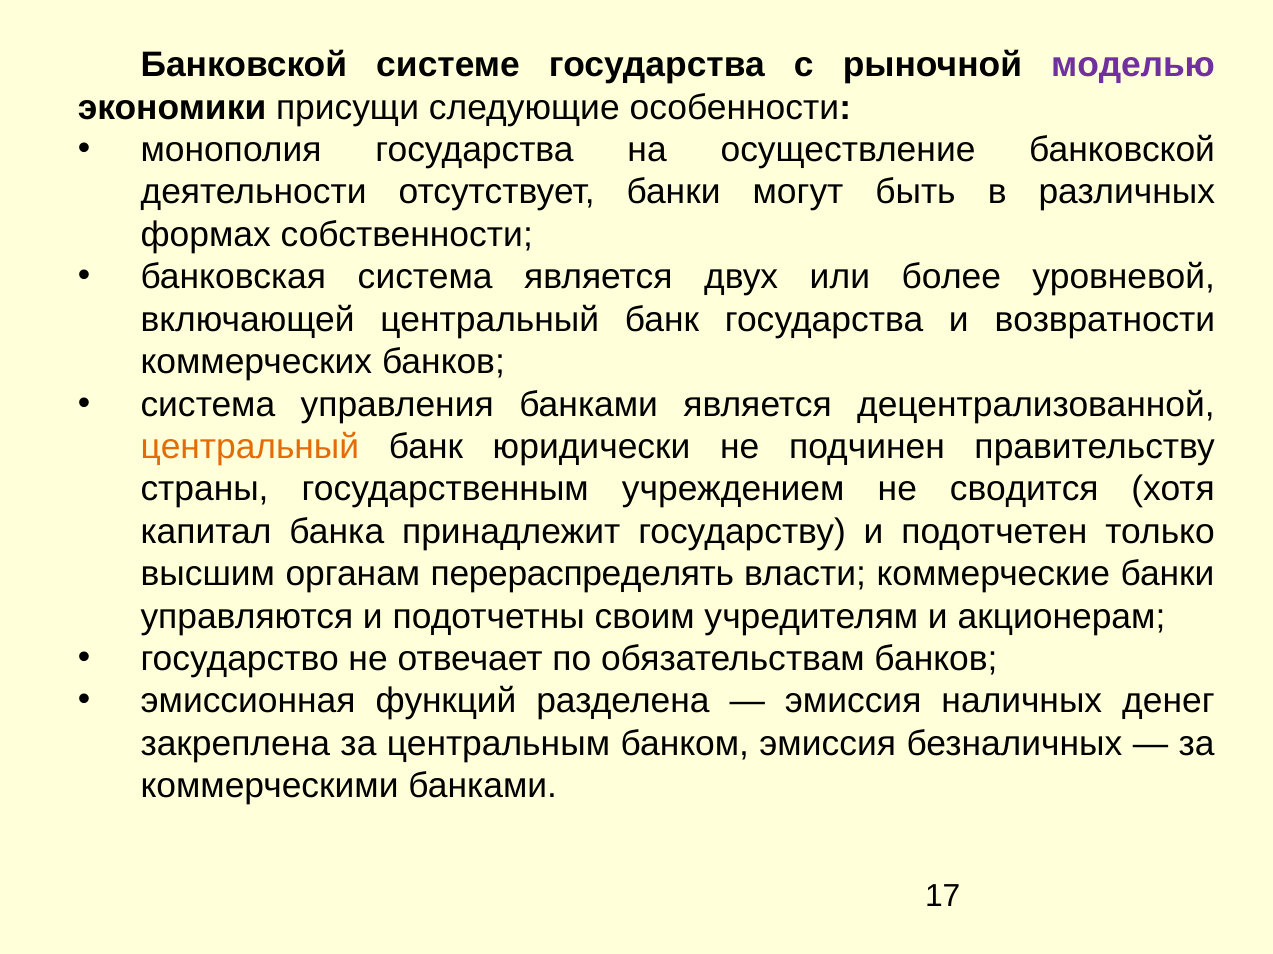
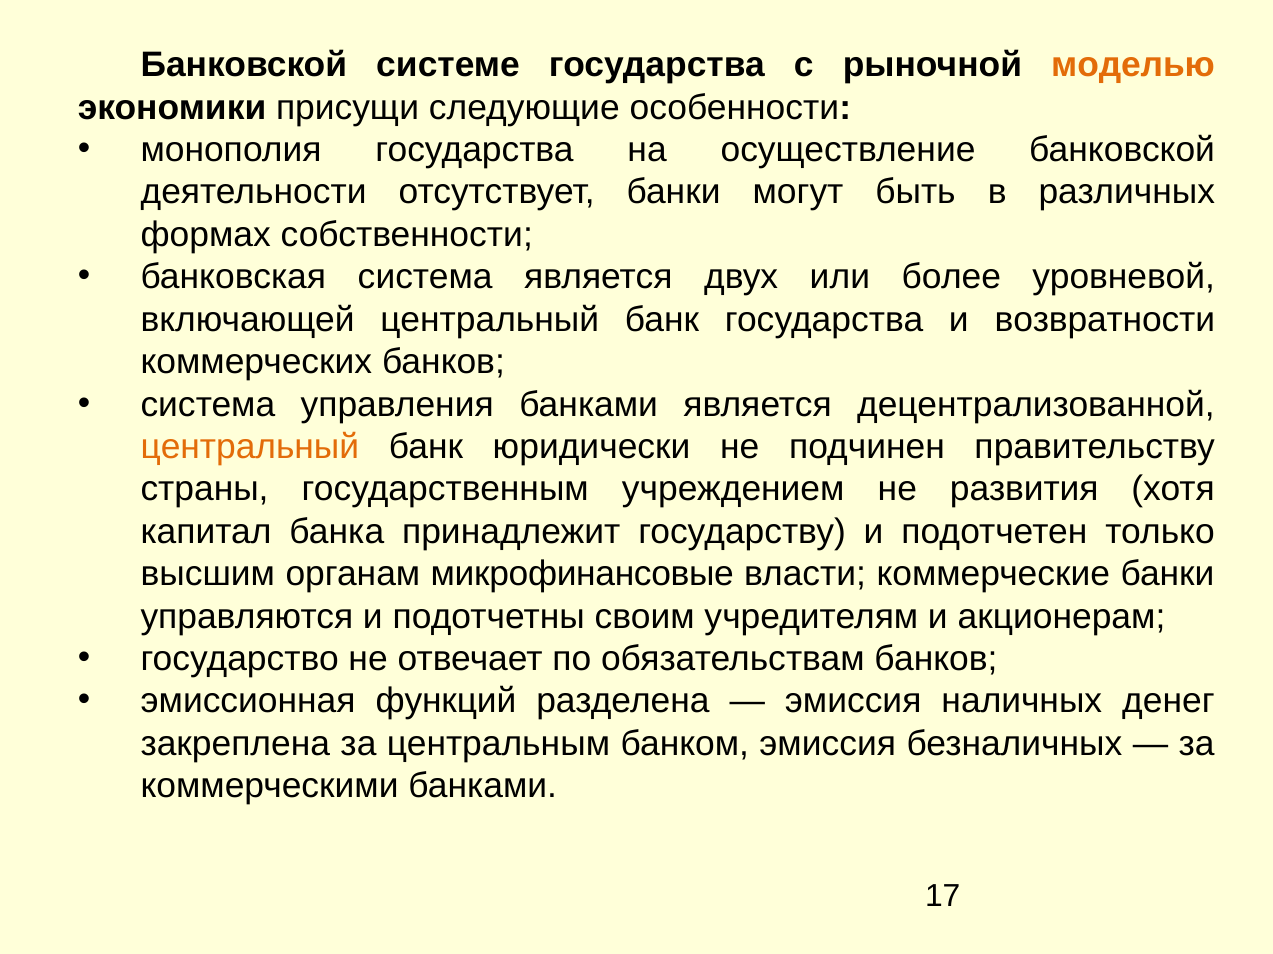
моделью colour: purple -> orange (1133, 65)
сводится: сводится -> развития (1024, 490)
перераспределять: перераспределять -> микрофинансовые (582, 574)
